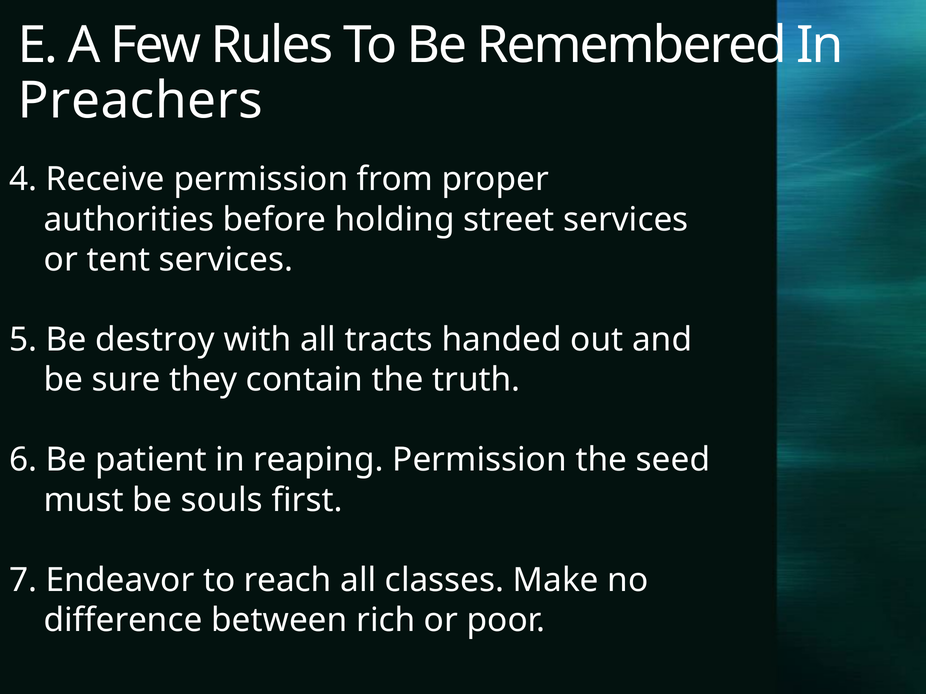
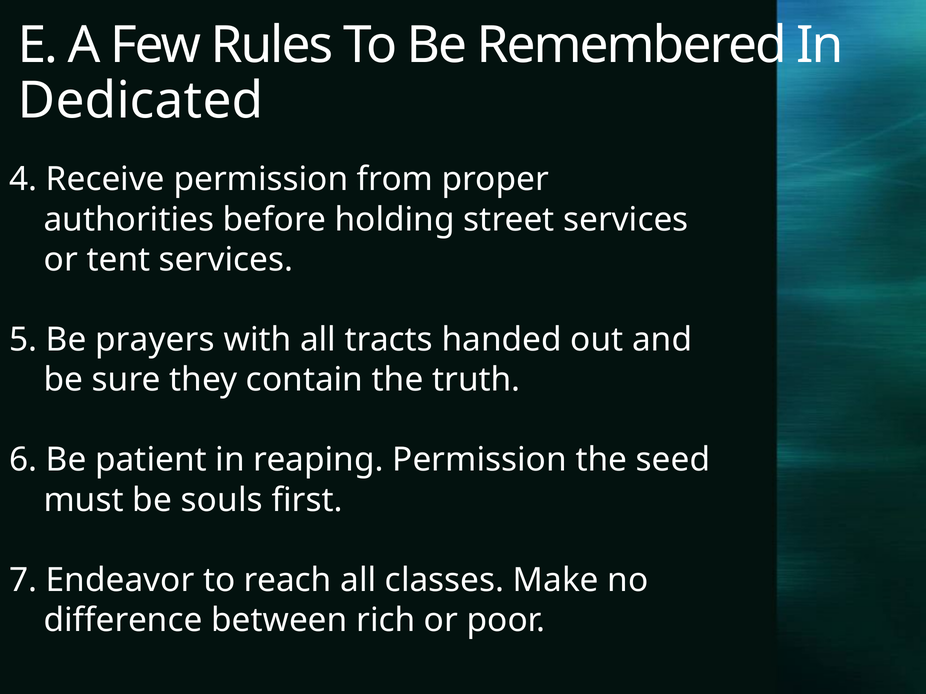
Preachers: Preachers -> Dedicated (141, 101)
destroy: destroy -> prayers (155, 340)
